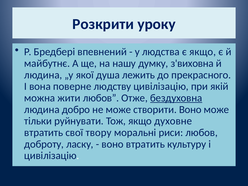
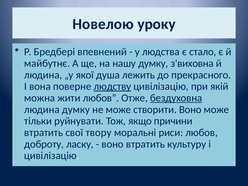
Розкрити: Розкрити -> Новелою (103, 24)
є якщо: якщо -> стало (203, 52)
людству underline: none -> present (112, 86)
людина добро: добро -> думку (76, 110)
духовне: духовне -> причини (173, 121)
